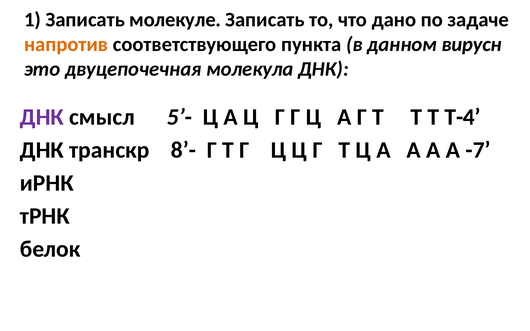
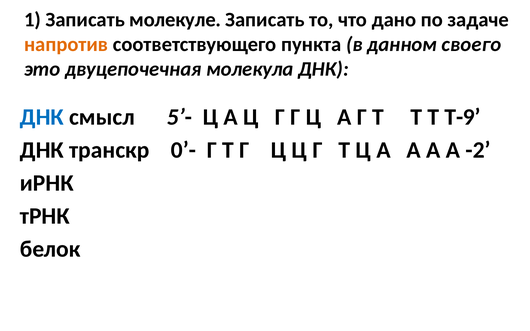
вирусн: вирусн -> своего (472, 44)
ДНК colour: purple -> blue (42, 117)
Т-4: Т-4 -> Т-9 (463, 117)
8’-: 8’- -> 0’- (184, 150)
-7: -7 -> -2 (478, 150)
